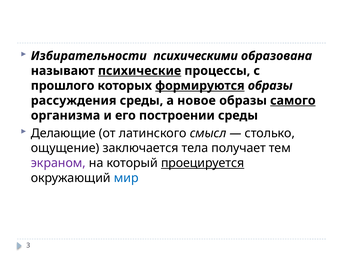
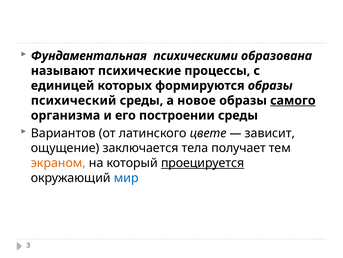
Избирательности: Избирательности -> Фундаментальная (89, 56)
психические underline: present -> none (140, 71)
прошлого: прошлого -> единицей (63, 85)
формируются underline: present -> none (200, 85)
рассуждения: рассуждения -> психический (74, 100)
Делающие: Делающие -> Вариантов (63, 133)
смысл: смысл -> цвете (208, 133)
столько: столько -> зависит (270, 133)
экраном colour: purple -> orange (58, 163)
